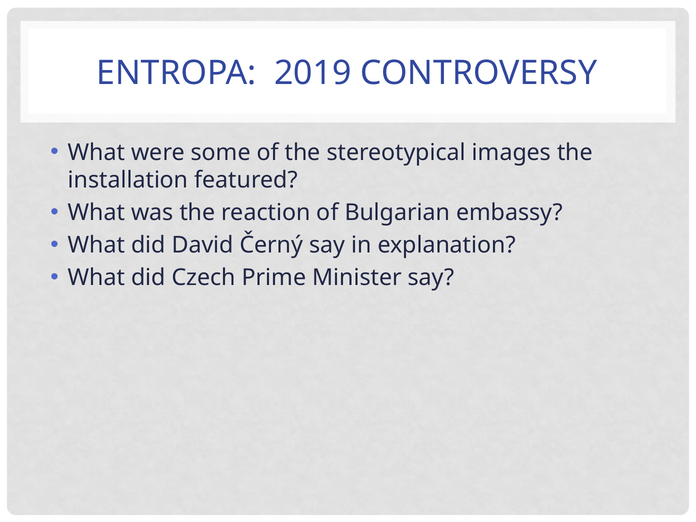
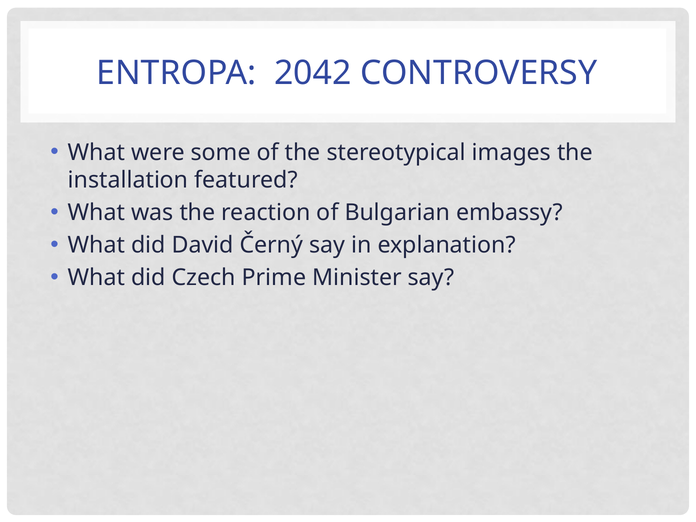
2019: 2019 -> 2042 (313, 73)
